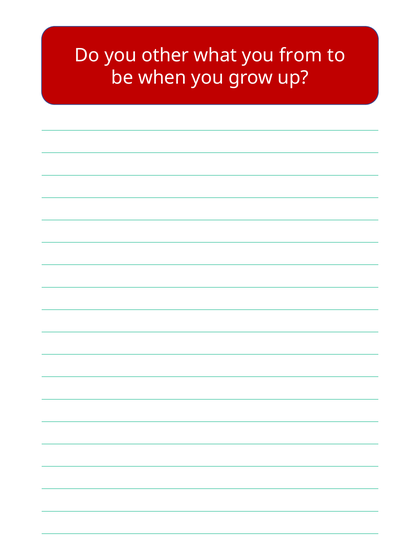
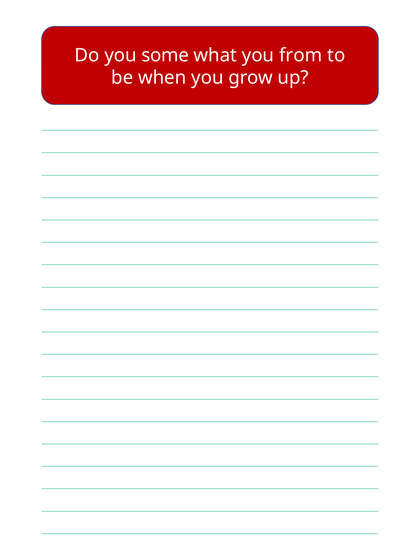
other: other -> some (165, 55)
